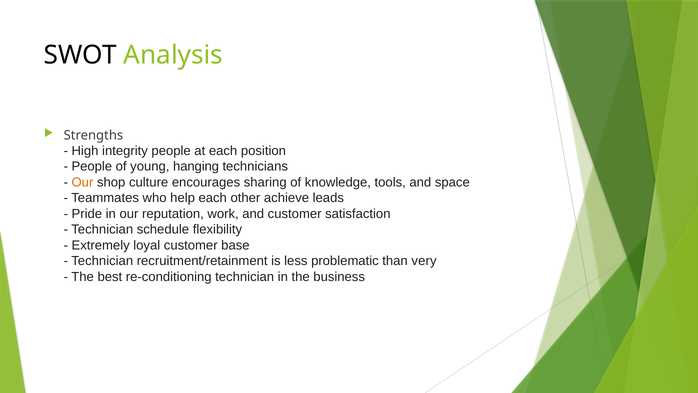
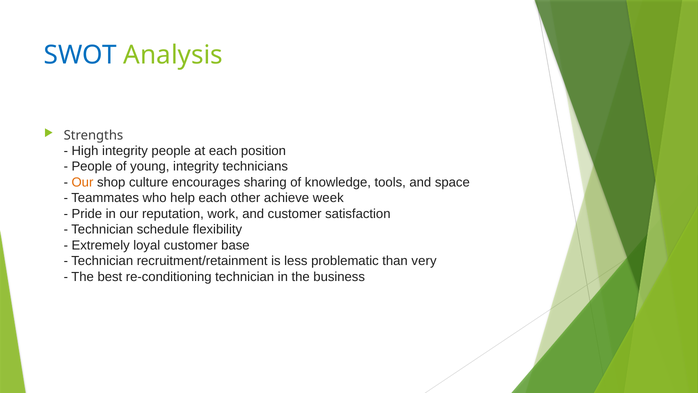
SWOT colour: black -> blue (80, 55)
young hanging: hanging -> integrity (196, 166)
leads: leads -> week (328, 198)
